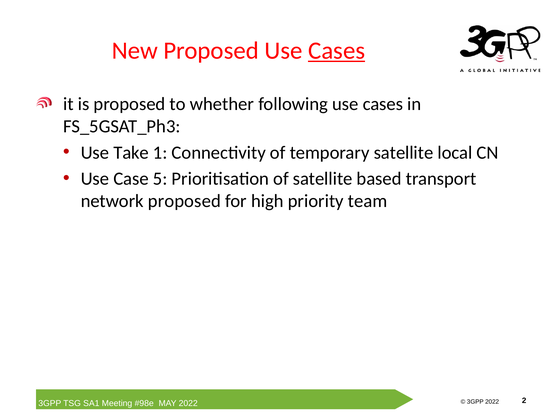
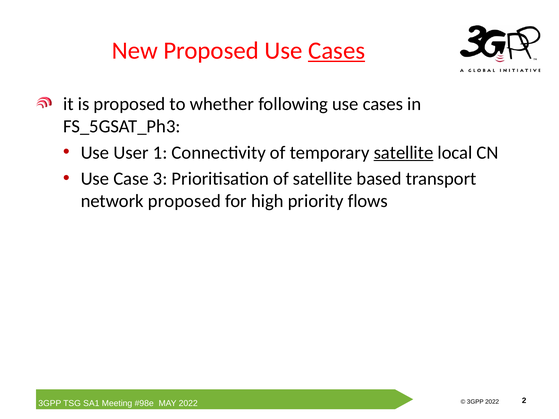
Take: Take -> User (131, 153)
satellite underline: none -> present (404, 153)
5: 5 -> 3 (160, 179)
team: team -> flows (368, 201)
